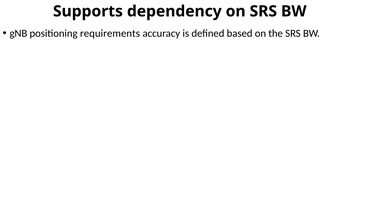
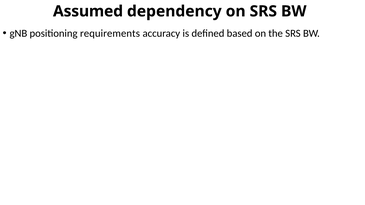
Supports: Supports -> Assumed (88, 11)
